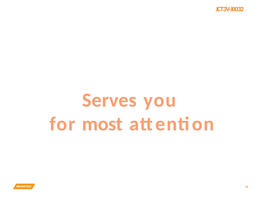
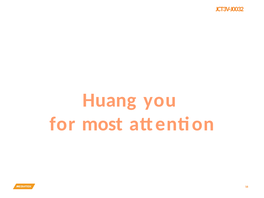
Serves: Serves -> Huang (109, 100)
